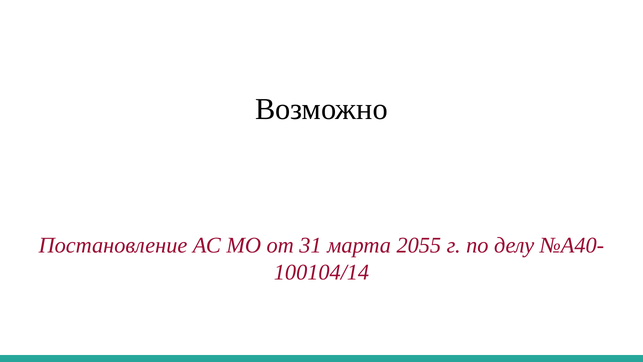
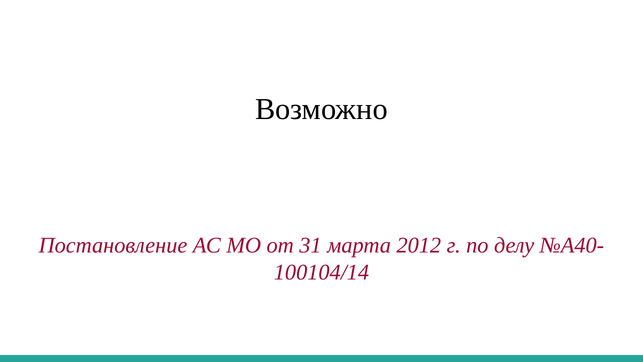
2055: 2055 -> 2012 (419, 245)
